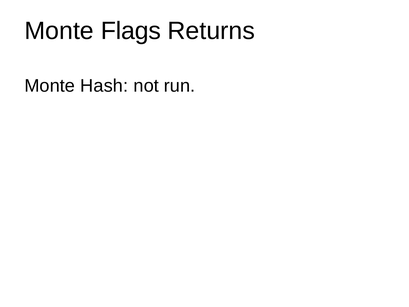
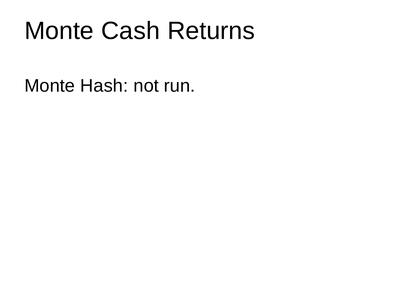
Flags: Flags -> Cash (131, 31)
